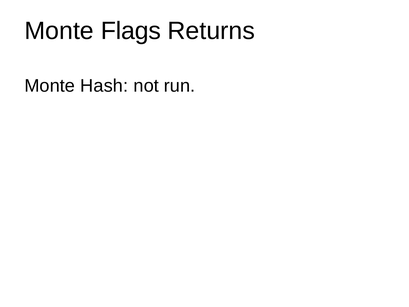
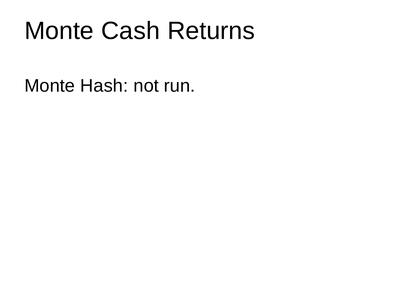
Flags: Flags -> Cash (131, 31)
